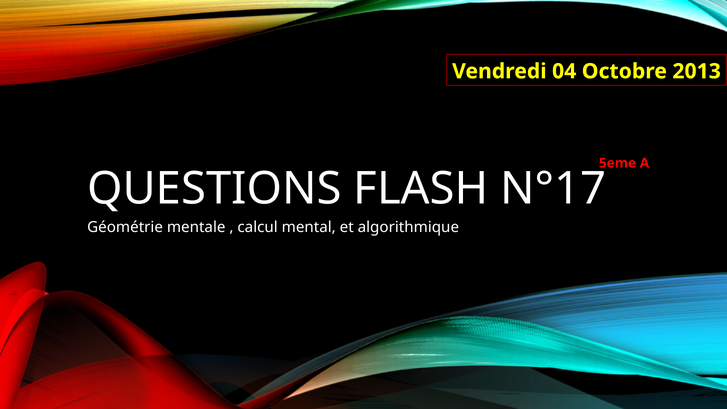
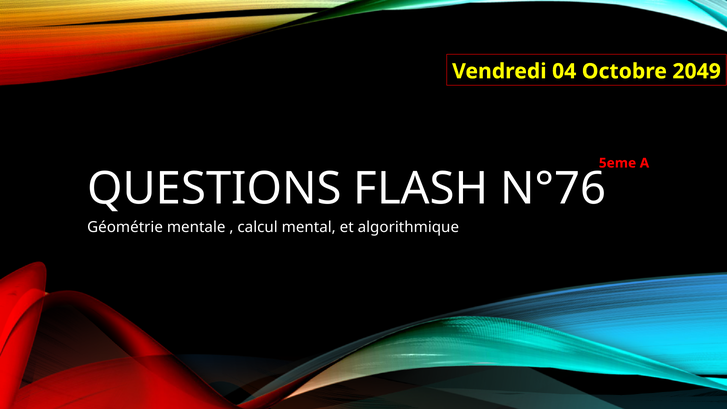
2013: 2013 -> 2049 (697, 71)
N°17: N°17 -> N°76 (553, 189)
